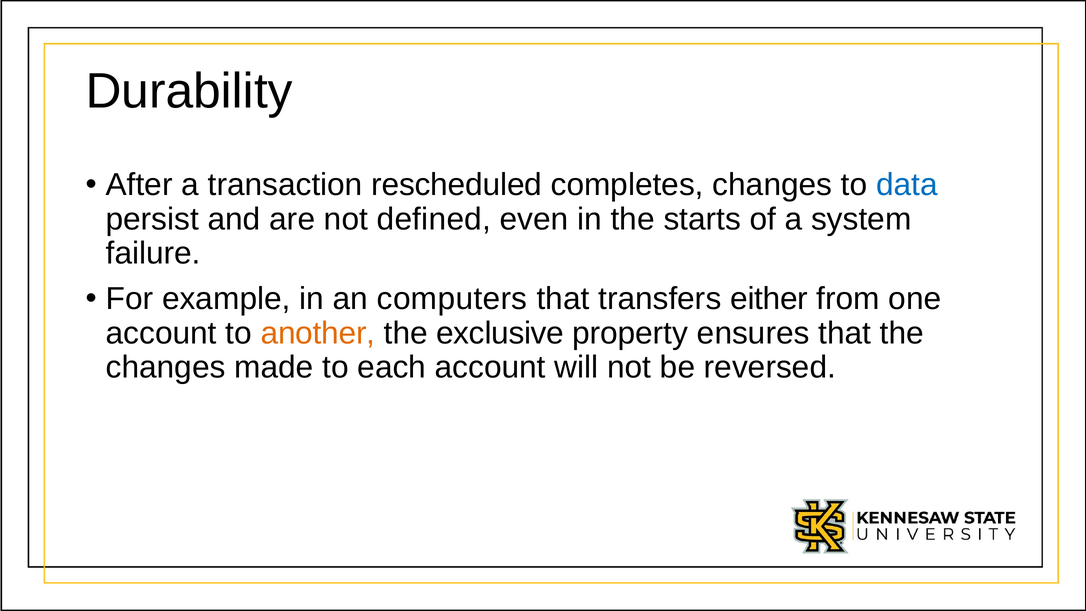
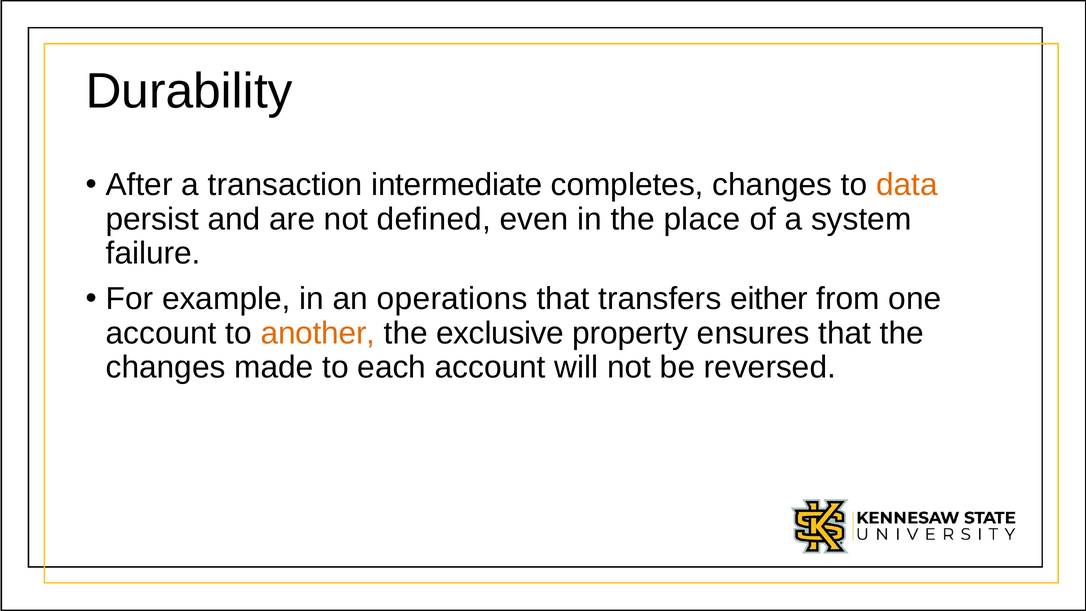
rescheduled: rescheduled -> intermediate (457, 185)
data colour: blue -> orange (907, 185)
starts: starts -> place (702, 219)
computers: computers -> operations (452, 299)
